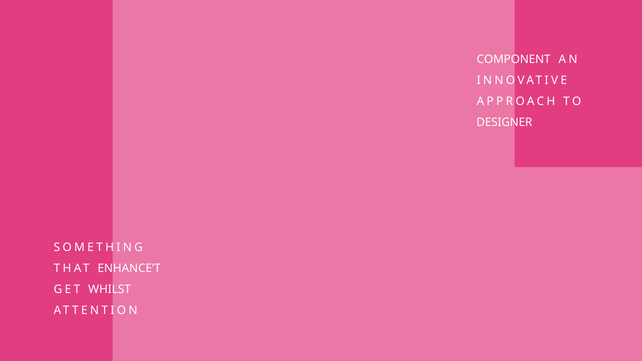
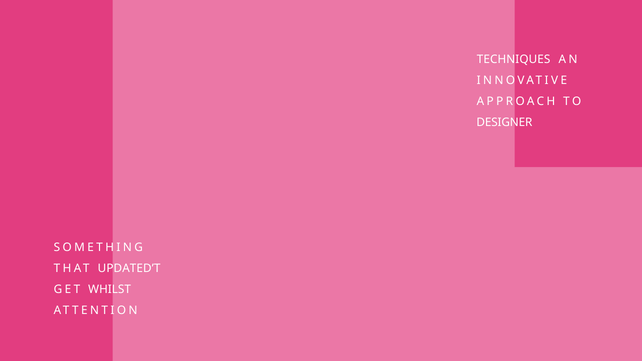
COMPONENT: COMPONENT -> TECHNIQUES (514, 59)
ENHANCE’T: ENHANCE’T -> UPDATED’T (129, 268)
